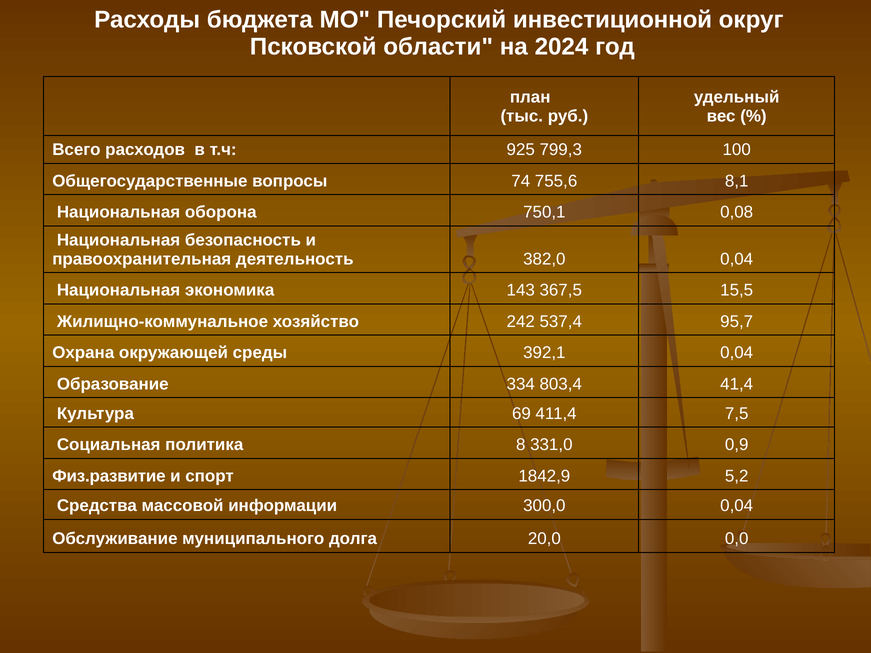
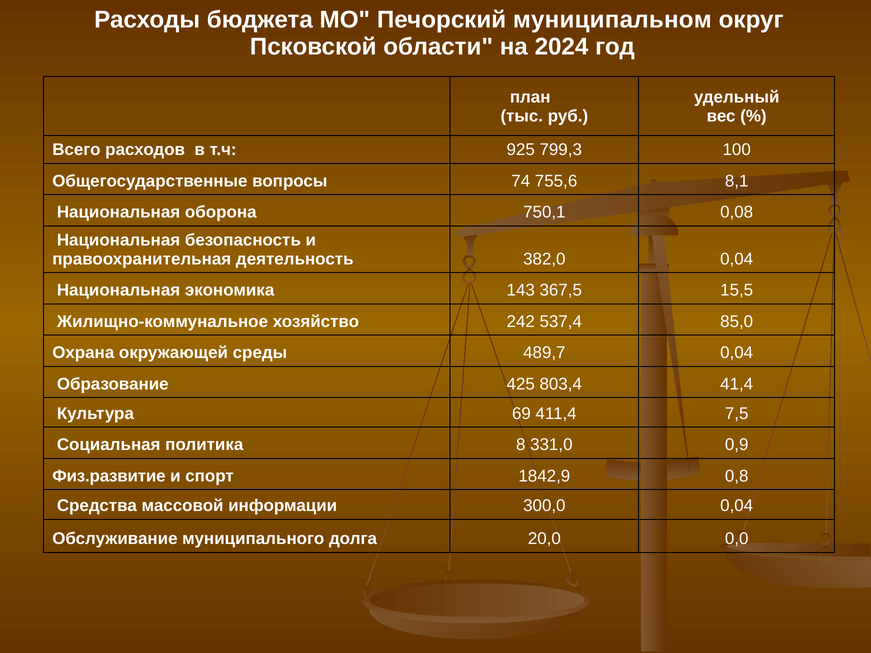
инвестиционной: инвестиционной -> муниципальном (612, 20)
95,7: 95,7 -> 85,0 (737, 322)
392,1: 392,1 -> 489,7 (544, 353)
334: 334 -> 425 (521, 384)
5,2: 5,2 -> 0,8 (737, 476)
